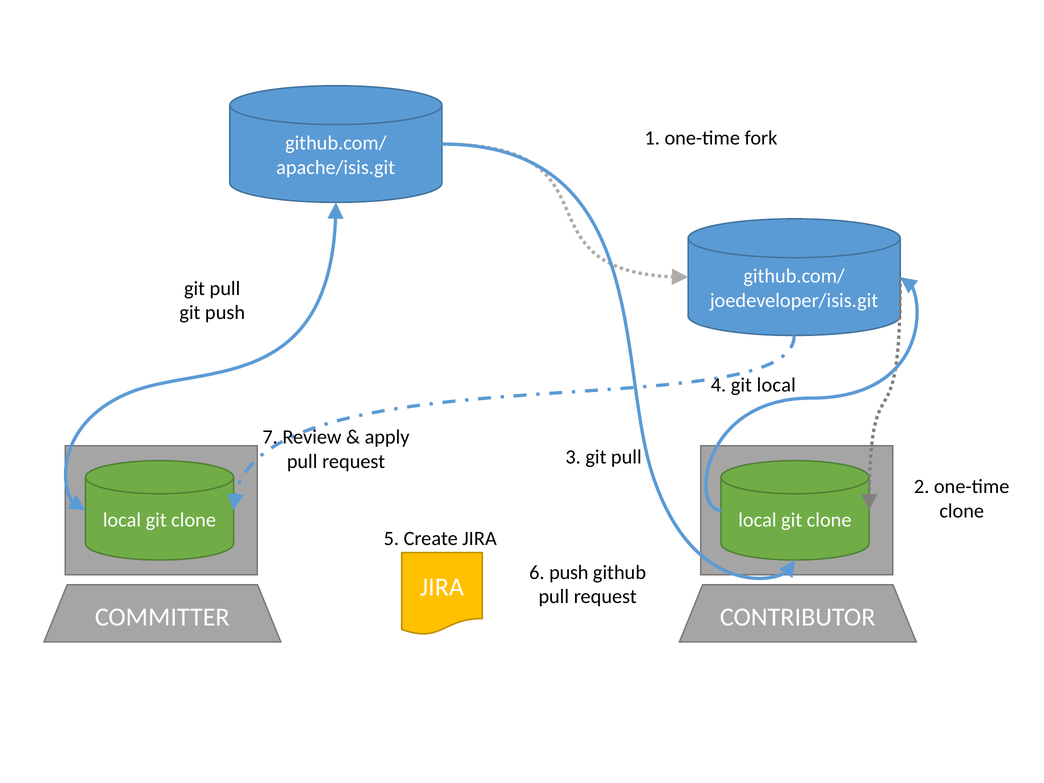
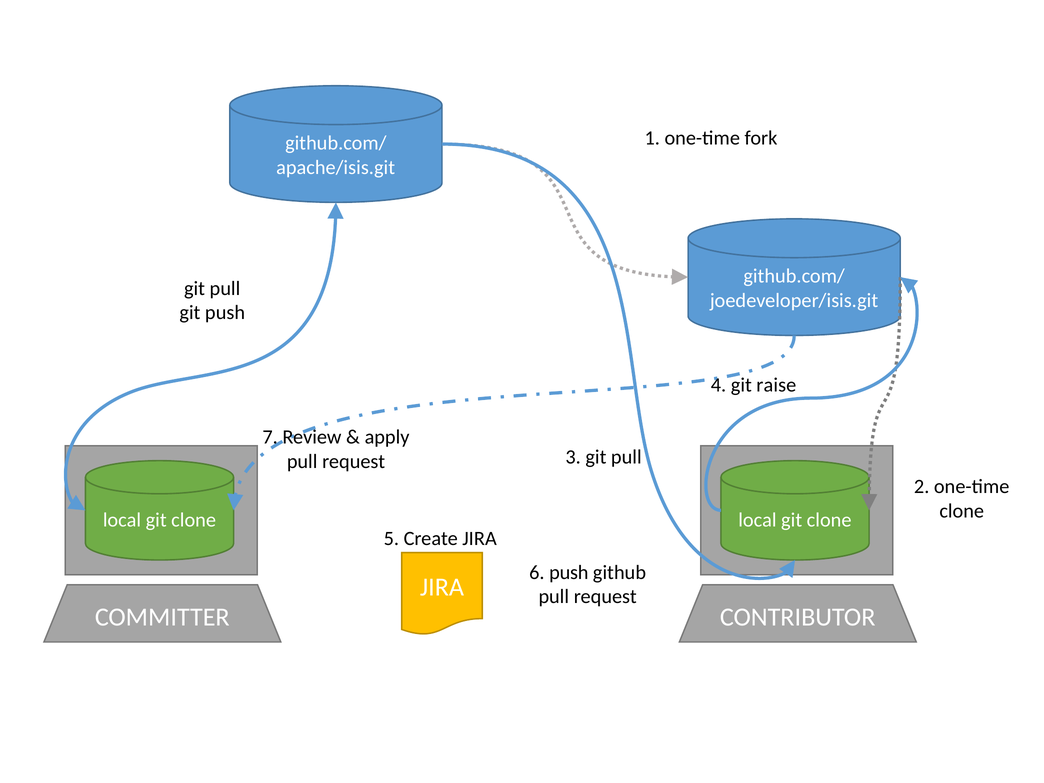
git local: local -> raise (776, 385)
